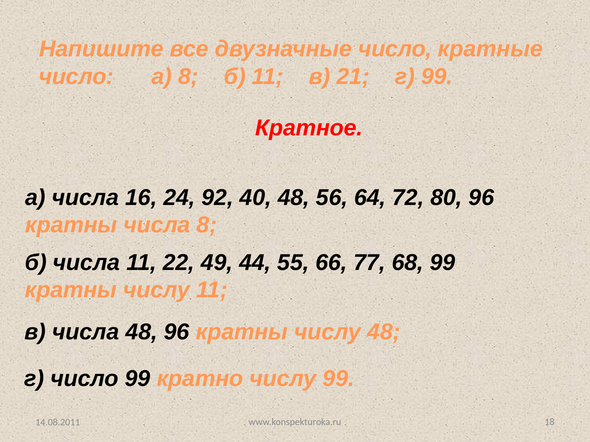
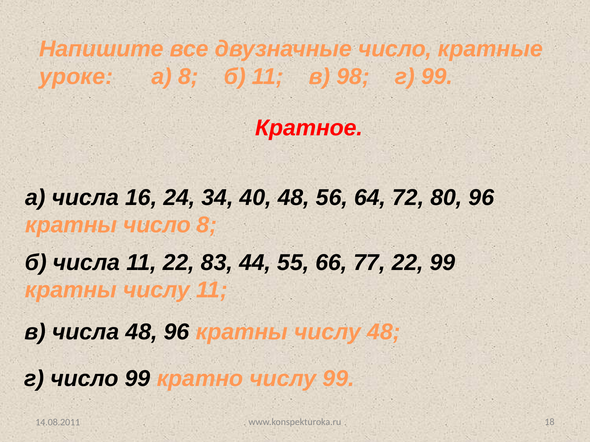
число: число -> уроке (76, 77)
21: 21 -> 98 (353, 77)
92: 92 -> 34 (217, 198)
кратны числа: числа -> число (157, 225)
49: 49 -> 83 (217, 263)
77 68: 68 -> 22 (408, 263)
